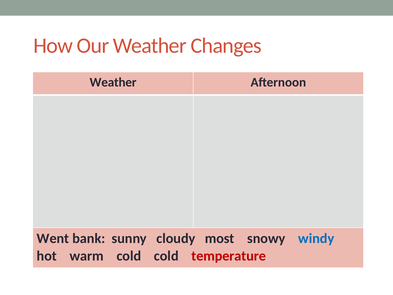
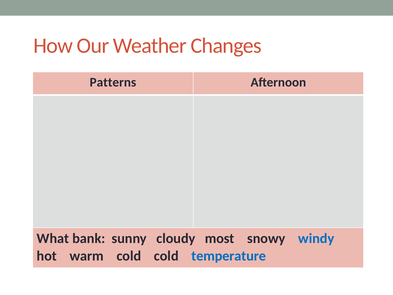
Weather: Weather -> Patterns (113, 82)
Went: Went -> What (53, 238)
temperature colour: red -> blue (229, 256)
